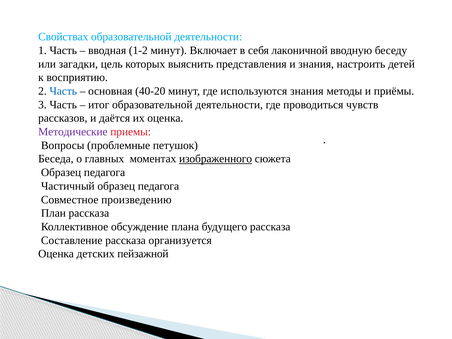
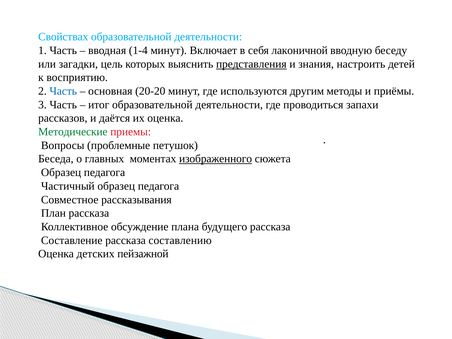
1-2: 1-2 -> 1-4 (138, 50)
представления underline: none -> present (251, 64)
40-20: 40-20 -> 20-20 (150, 91)
используются знания: знания -> другим (307, 91)
чувств: чувств -> запахи (362, 105)
Методические colour: purple -> green (73, 132)
произведению: произведению -> рассказывания (136, 200)
организуется: организуется -> составлению (180, 240)
